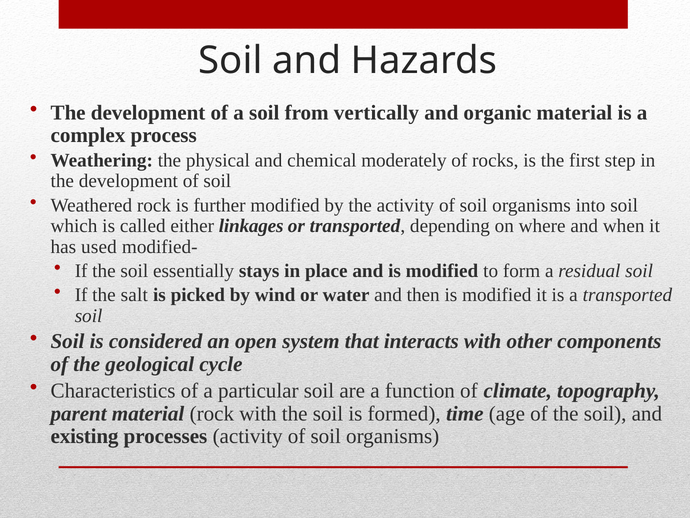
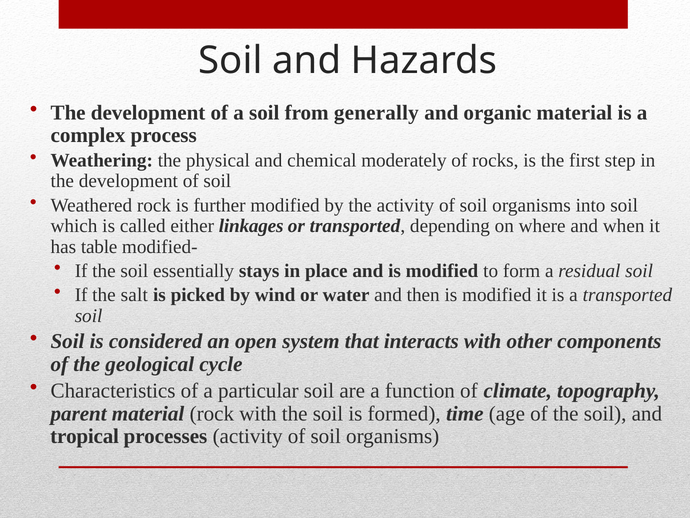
vertically: vertically -> generally (376, 113)
used: used -> table (99, 246)
existing: existing -> tropical (85, 436)
